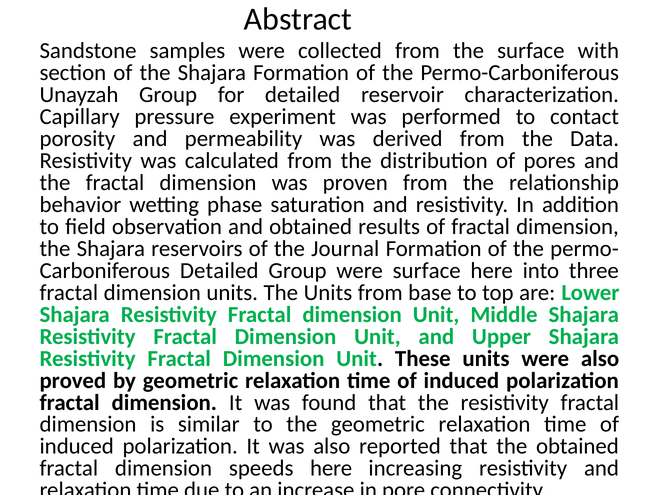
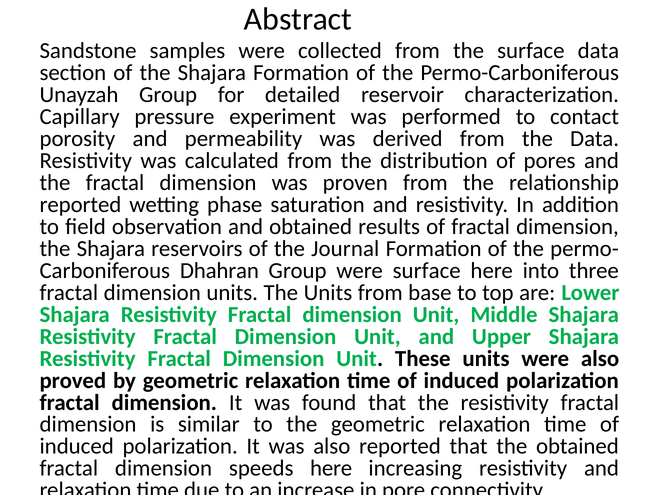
surface with: with -> data (598, 51)
behavior: behavior -> reported (80, 204)
Detailed: Detailed -> Dhahran (219, 270)
